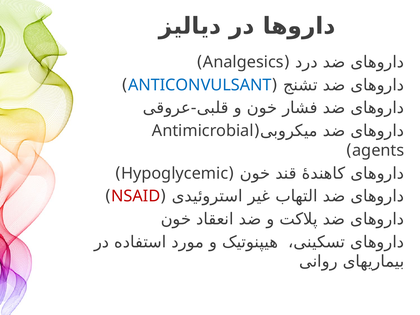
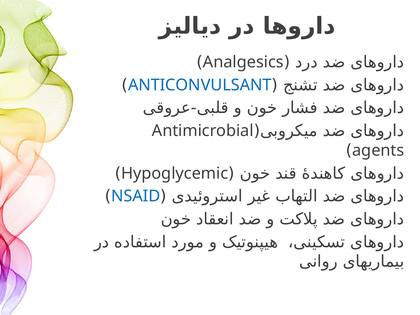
NSAID colour: red -> blue (136, 196)
